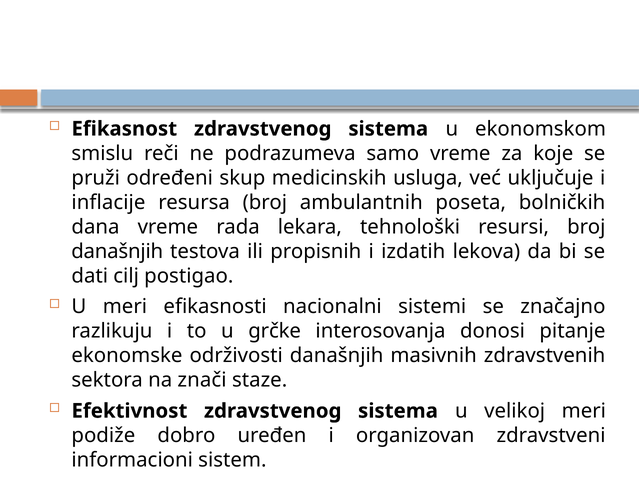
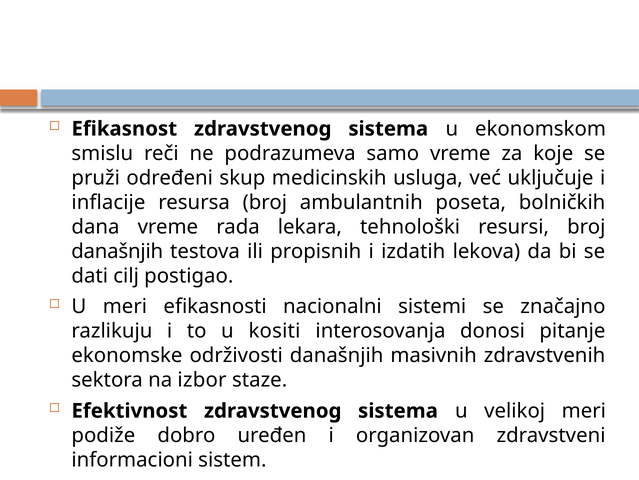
grčke: grčke -> kositi (274, 331)
znači: znači -> izbor (202, 380)
